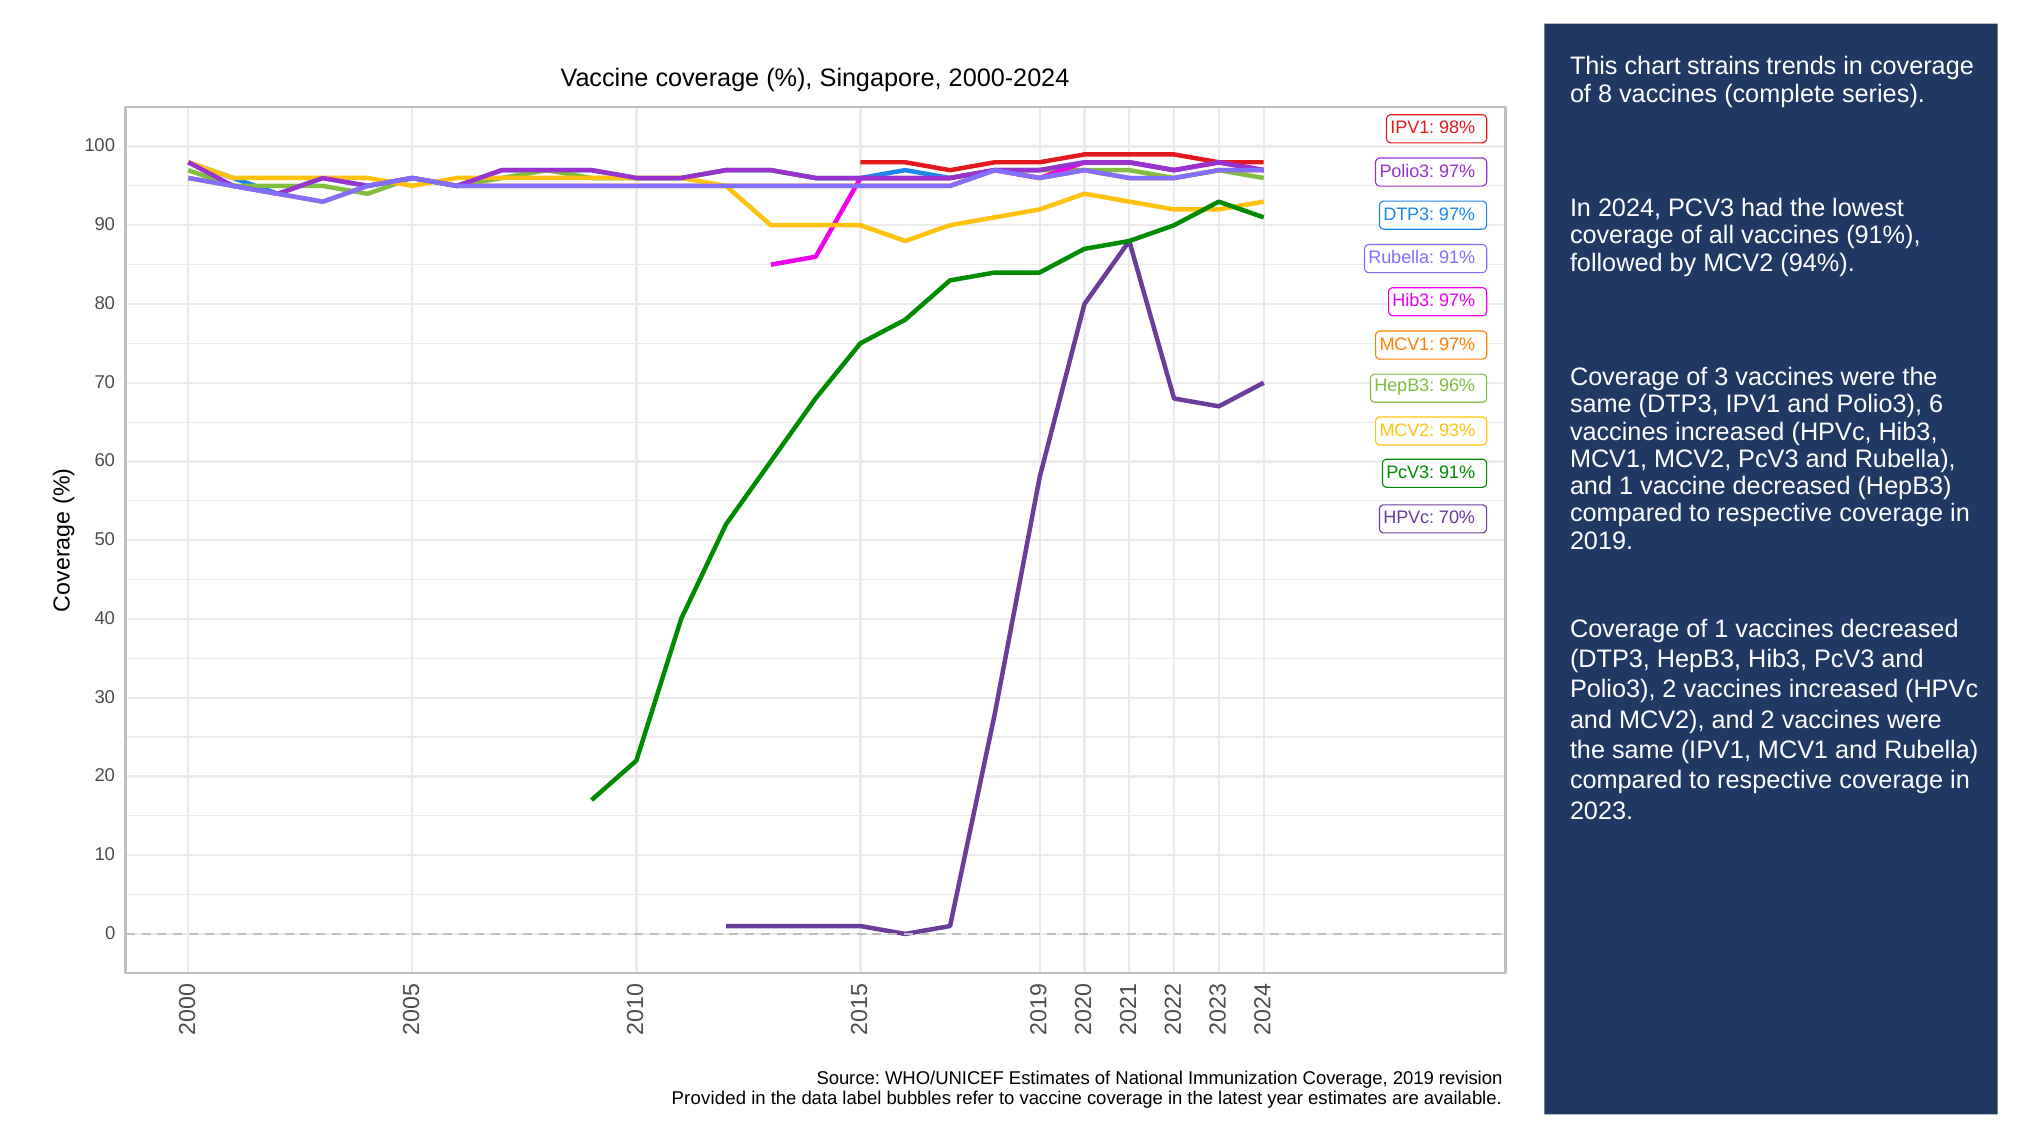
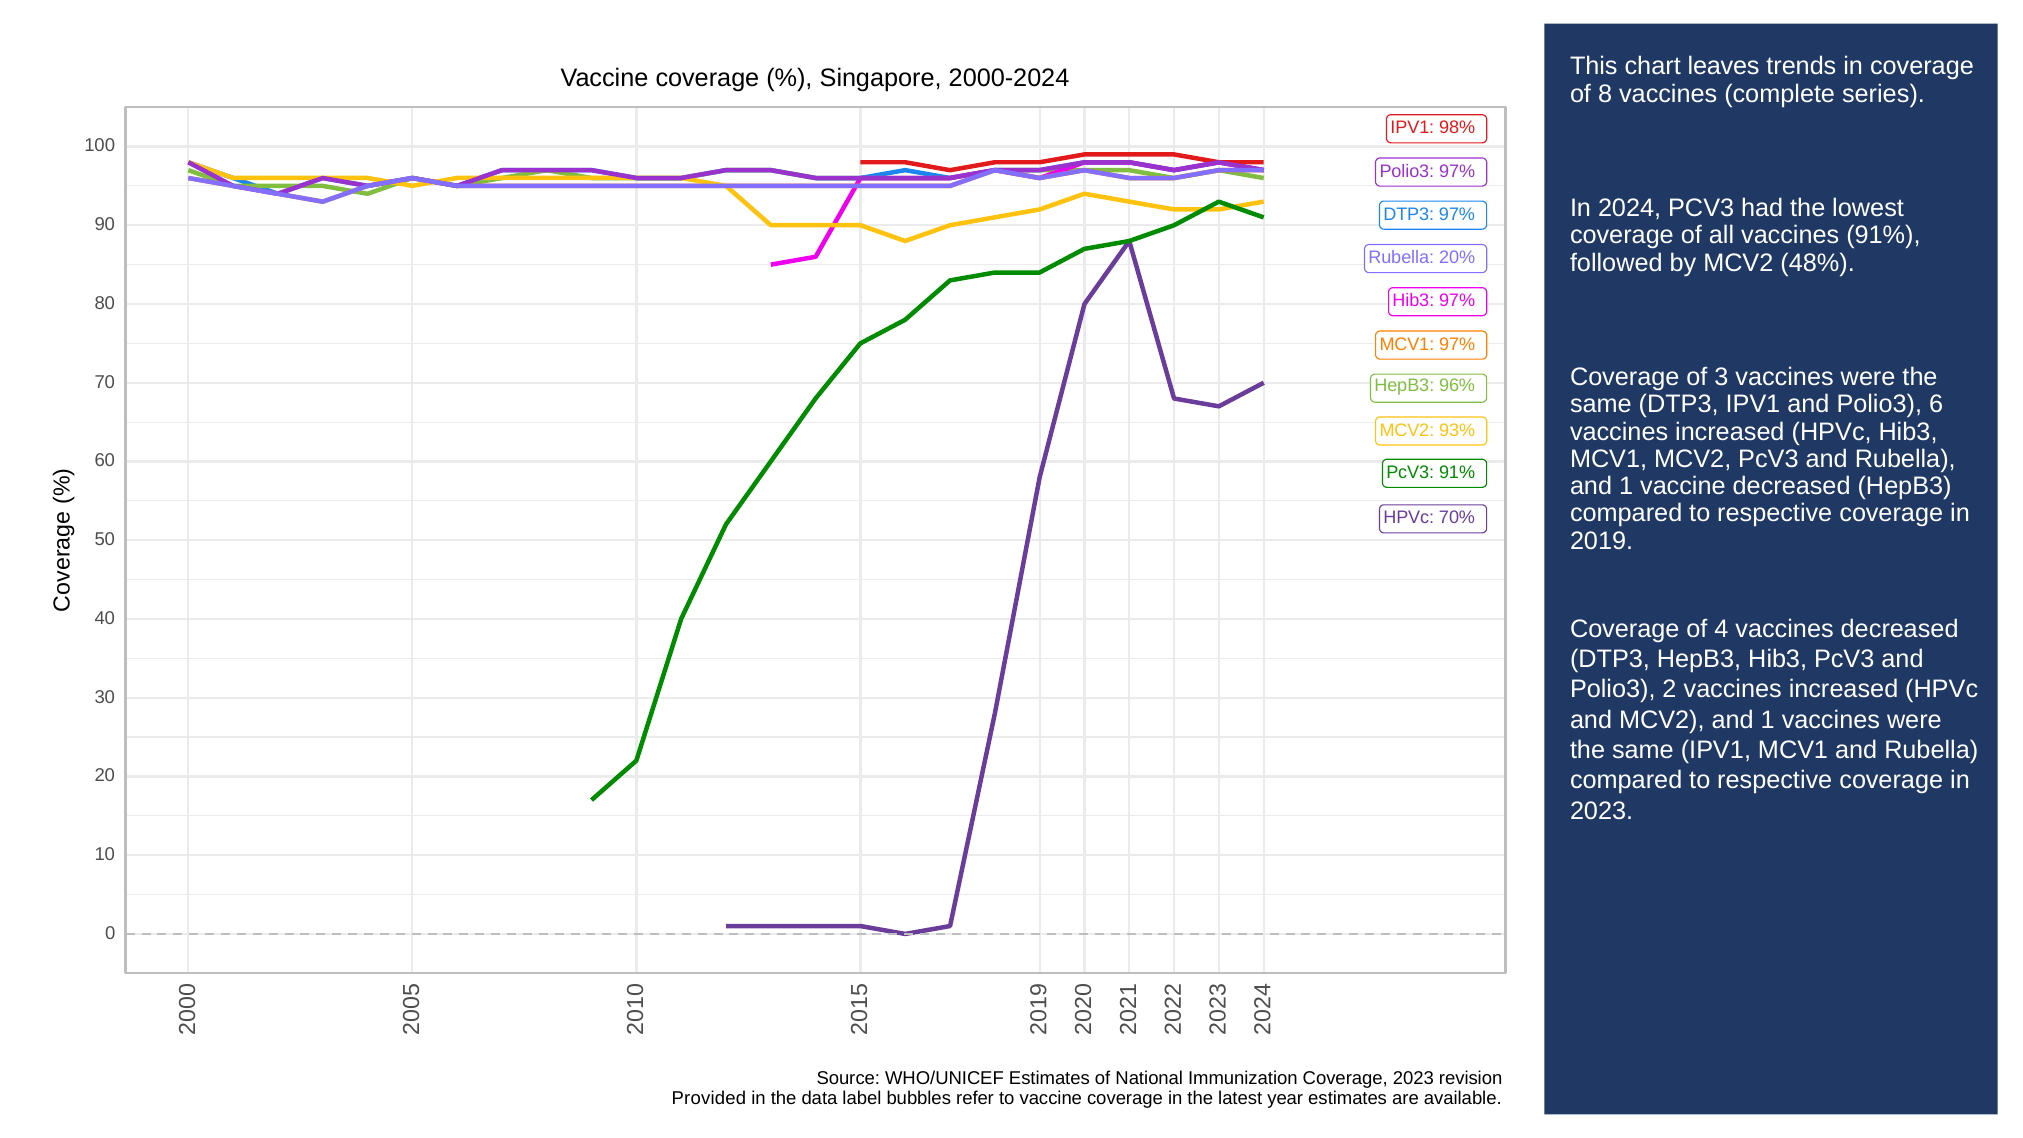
strains: strains -> leaves (1724, 67)
Rubella 91%: 91% -> 20% (1457, 258)
94%: 94% -> 48% (1818, 263)
of 1: 1 -> 4 (1721, 629)
MCV2 and 2: 2 -> 1 (1768, 720)
Coverage 2019: 2019 -> 2023 (1413, 1078)
